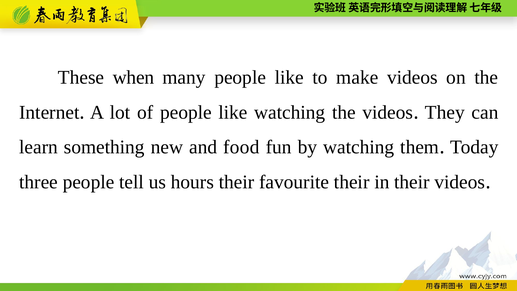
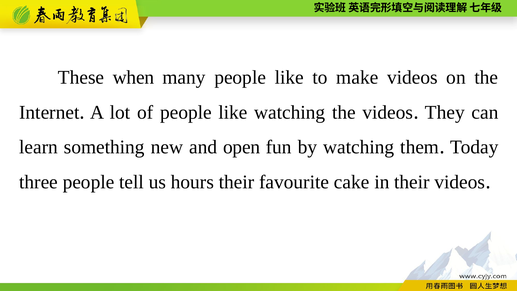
food: food -> open (242, 147)
favourite their: their -> cake (352, 182)
